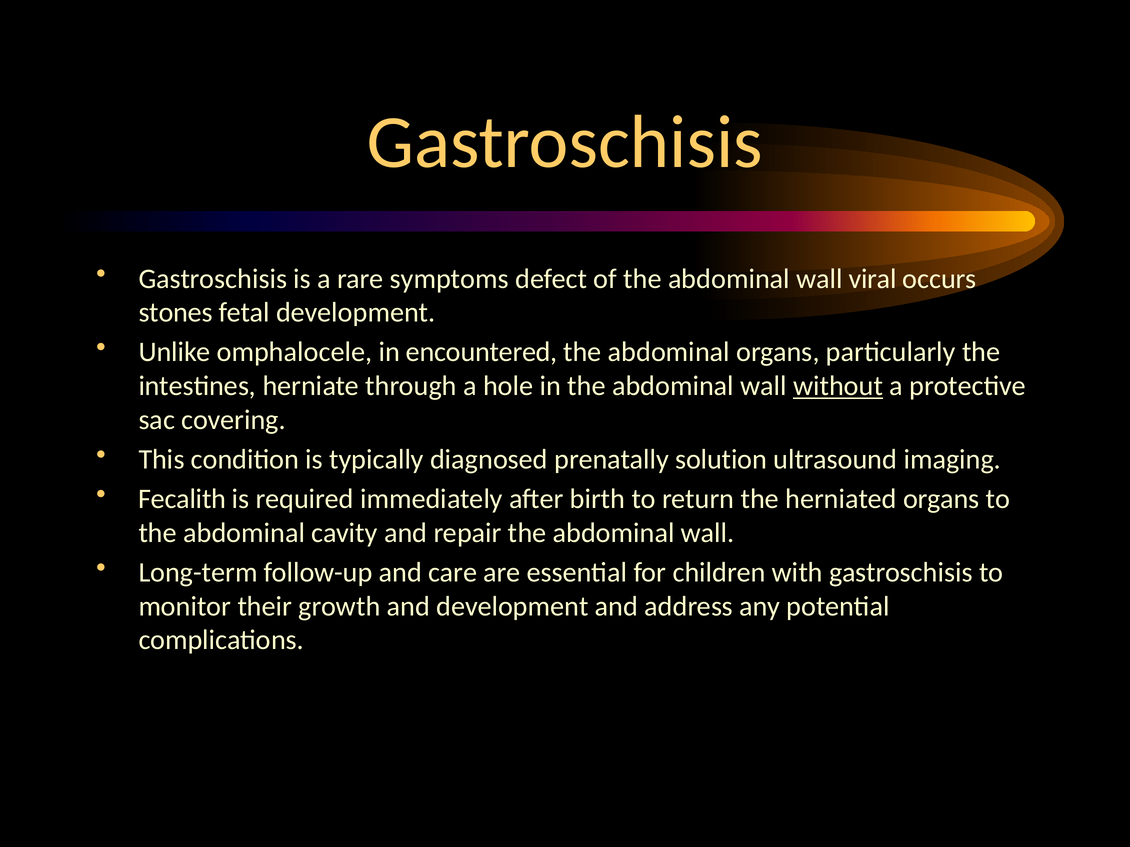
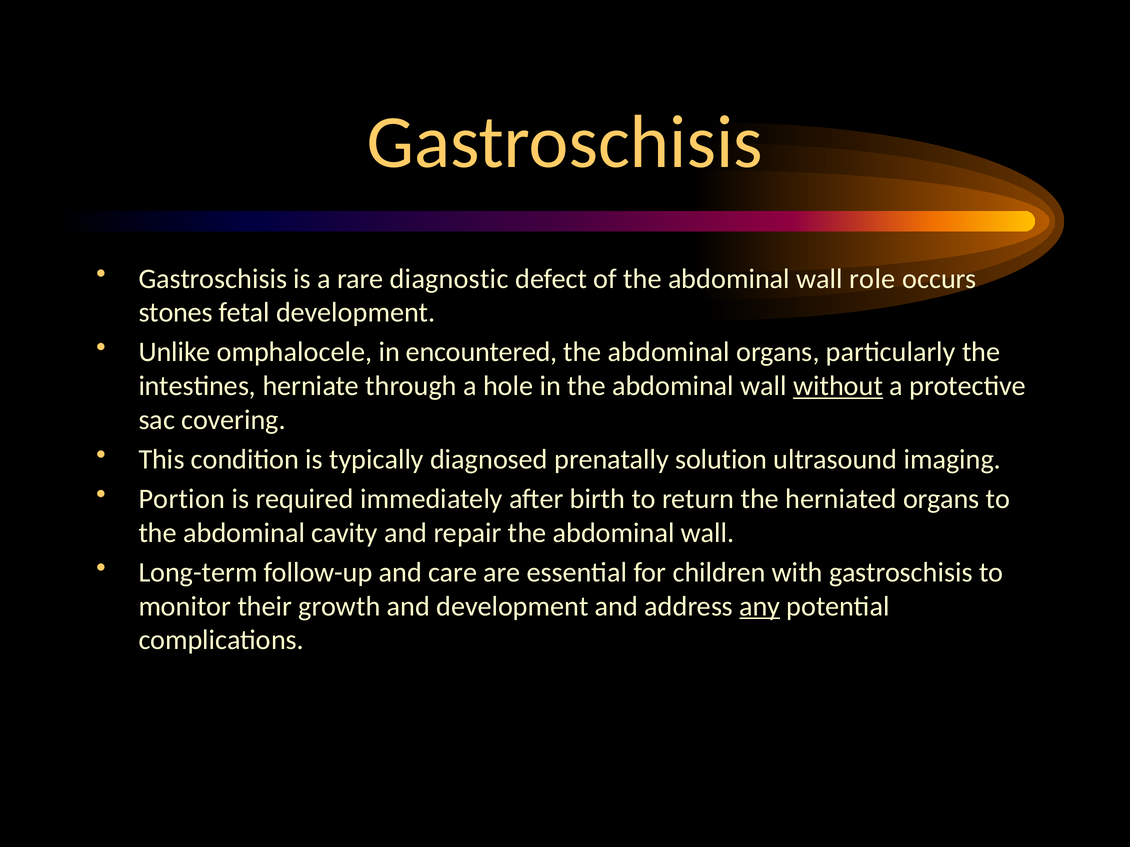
symptoms: symptoms -> diagnostic (449, 279)
viral: viral -> role (872, 279)
Fecalith: Fecalith -> Portion (182, 499)
any underline: none -> present (760, 607)
